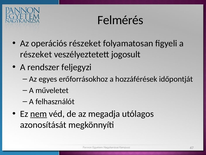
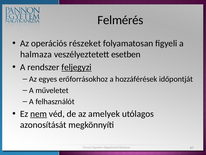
részeket: részeket -> halmaza (36, 54)
jogosult: jogosult -> esetben (126, 54)
feljegyzi underline: none -> present (76, 67)
megadja: megadja -> amelyek (104, 113)
